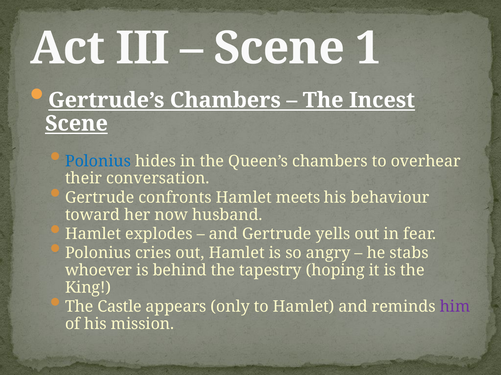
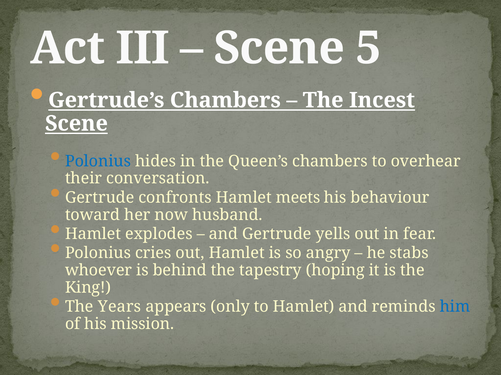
1: 1 -> 5 (368, 48)
Castle: Castle -> Years (119, 307)
him colour: purple -> blue (455, 307)
